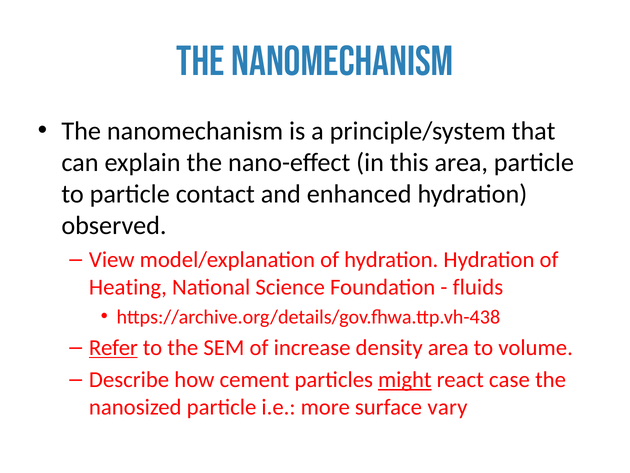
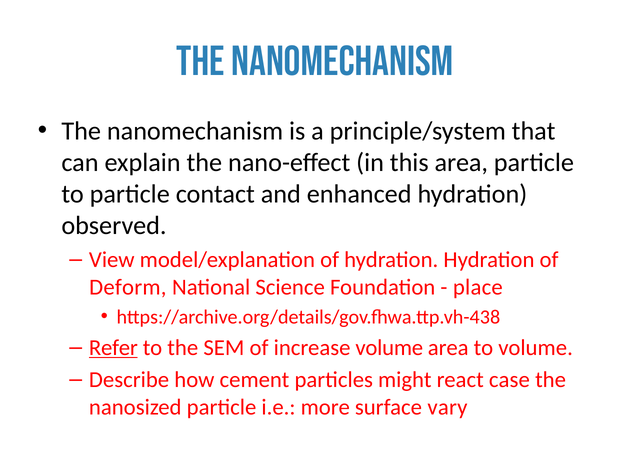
Heating: Heating -> Deform (128, 287)
fluids: fluids -> place (478, 287)
increase density: density -> volume (389, 347)
might underline: present -> none (405, 380)
